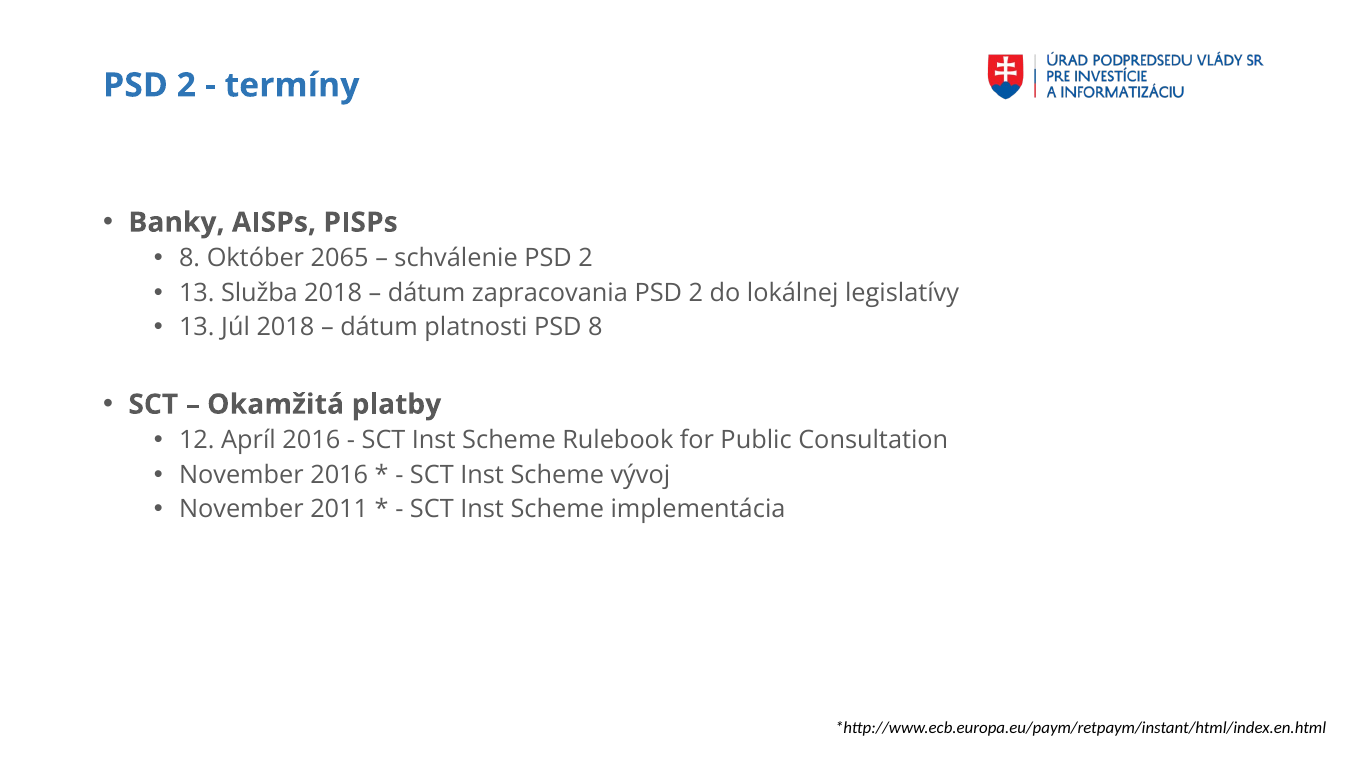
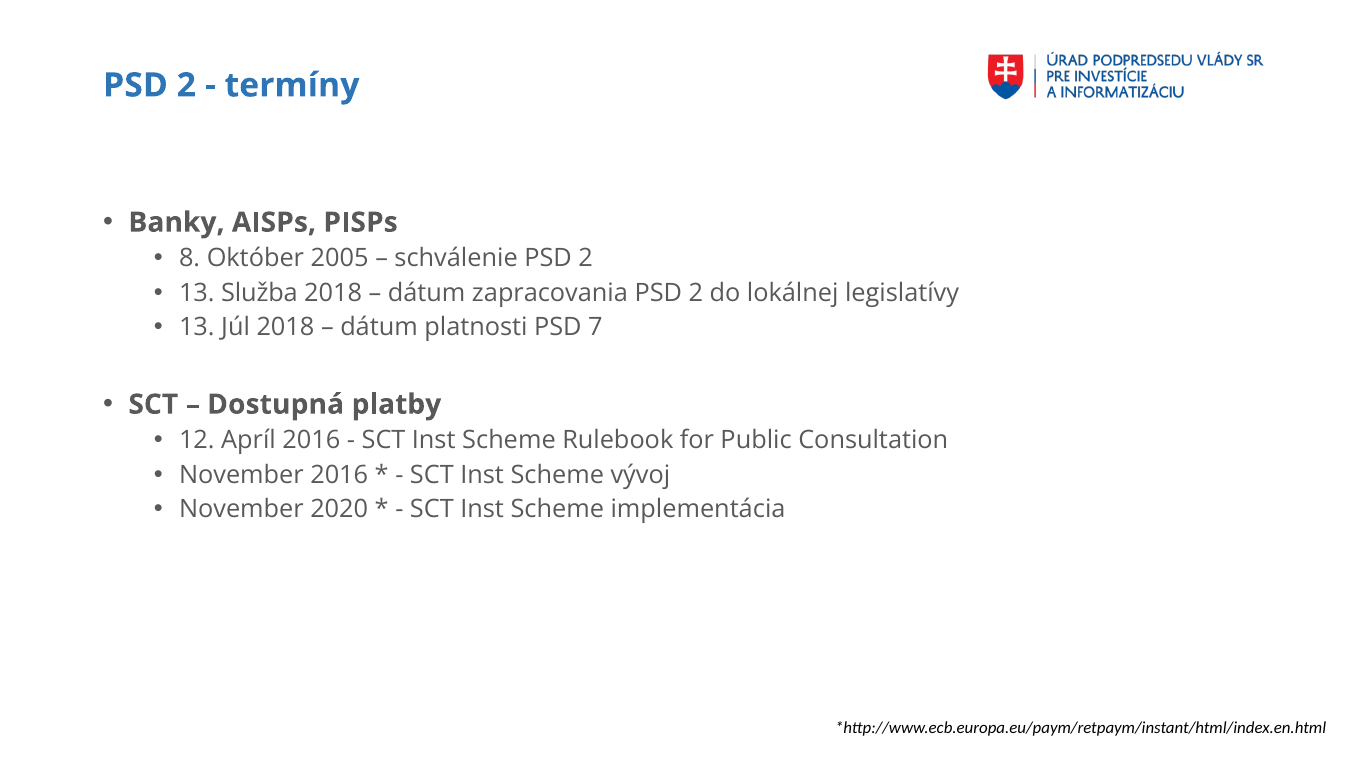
2065: 2065 -> 2005 (340, 259)
PSD 8: 8 -> 7 (595, 327)
Okamžitá: Okamžitá -> Dostupná (276, 405)
2011: 2011 -> 2020 (339, 509)
